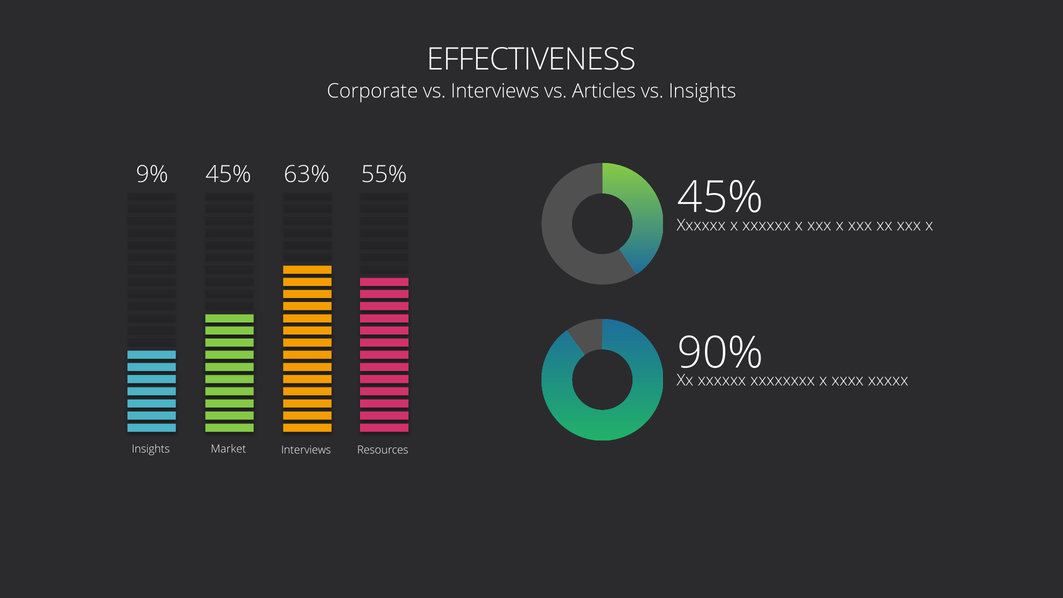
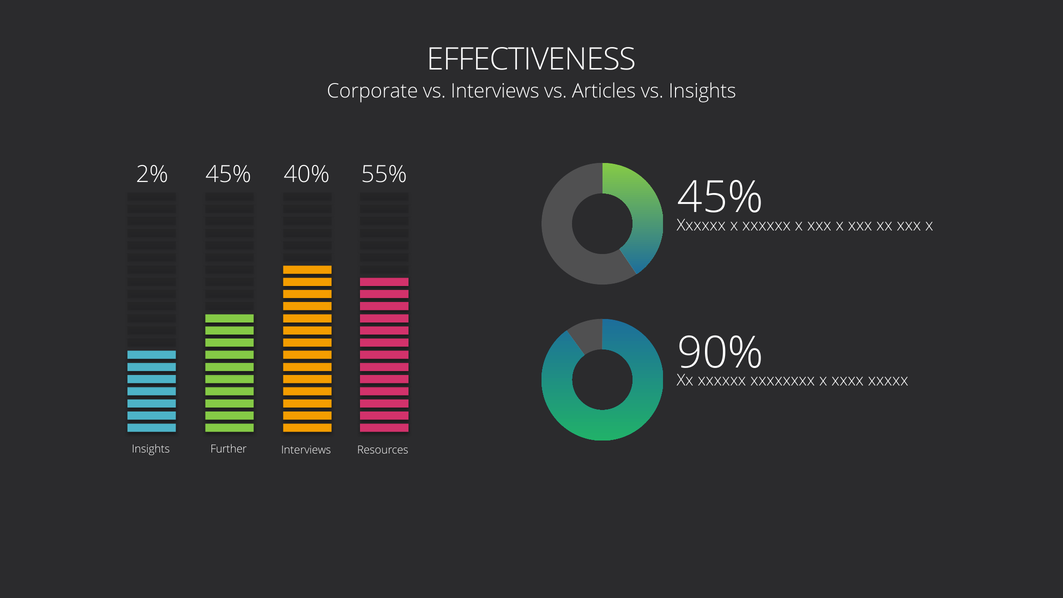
9%: 9% -> 2% (152, 174)
63%: 63% -> 40% (307, 174)
Market: Market -> Further (229, 449)
